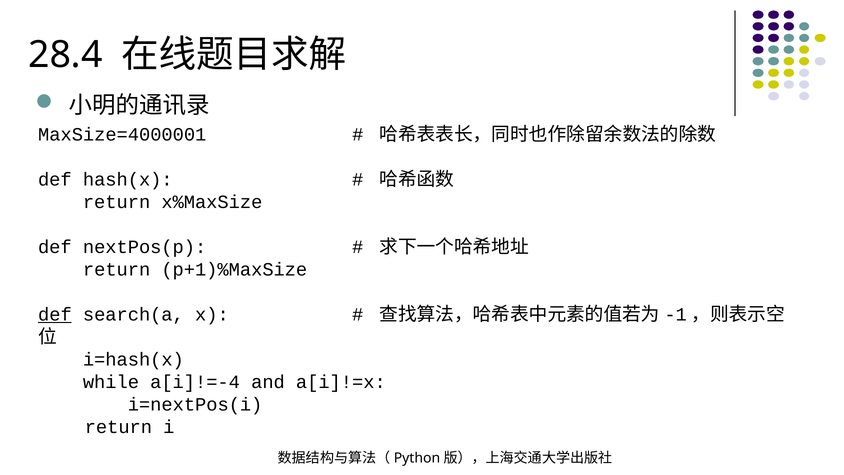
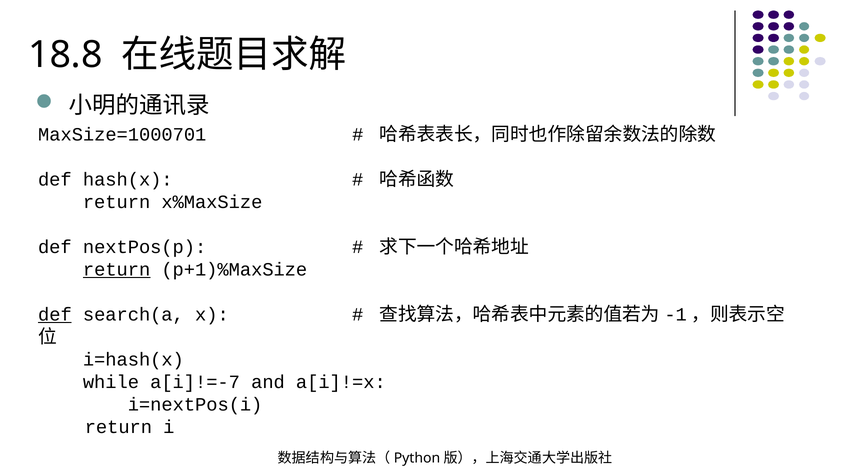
28.4: 28.4 -> 18.8 (65, 55)
MaxSize=4000001: MaxSize=4000001 -> MaxSize=1000701 (122, 134)
return underline: none -> present (117, 269)
a[i]!=-4: a[i]!=-4 -> a[i]!=-7 (195, 382)
